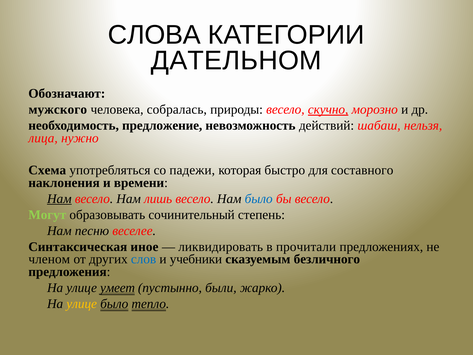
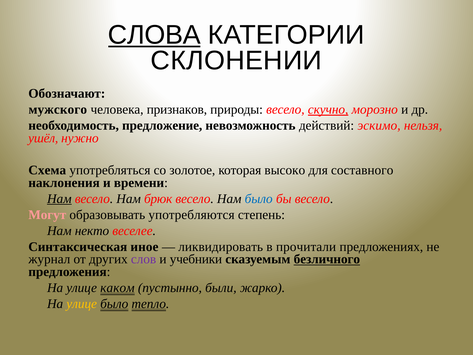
СЛОВА underline: none -> present (154, 35)
ДАТЕЛЬНОМ: ДАТЕЛЬНОМ -> СКЛОНЕНИИ (236, 61)
собралась: собралась -> признаков (177, 109)
шабаш: шабаш -> эскимо (379, 125)
лица: лица -> ушёл (43, 138)
падежи: падежи -> золотое (192, 170)
быстро: быстро -> высоко (285, 170)
лишь: лишь -> брюк (158, 199)
Могут colour: light green -> pink (47, 215)
сочинительный: сочинительный -> употребляются (192, 215)
песню: песню -> некто (92, 231)
членом: членом -> журнал (49, 259)
слов colour: blue -> purple (144, 259)
безличного underline: none -> present (327, 259)
умеет: умеет -> каком (117, 288)
